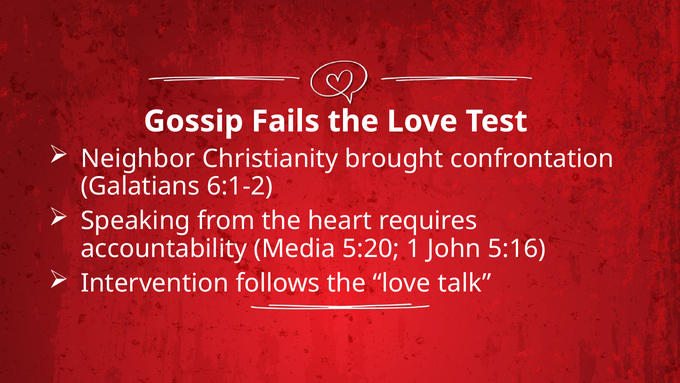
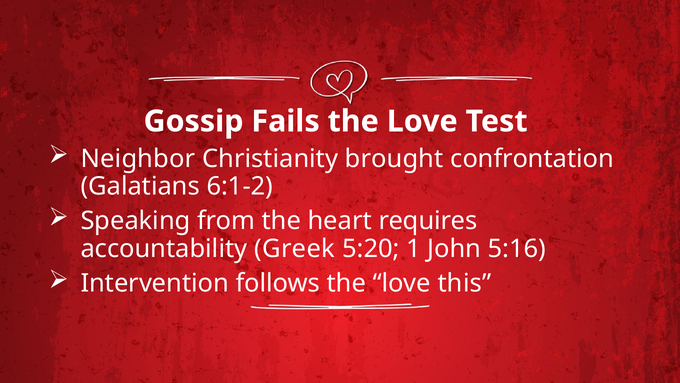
Media: Media -> Greek (295, 248)
talk: talk -> this (464, 283)
